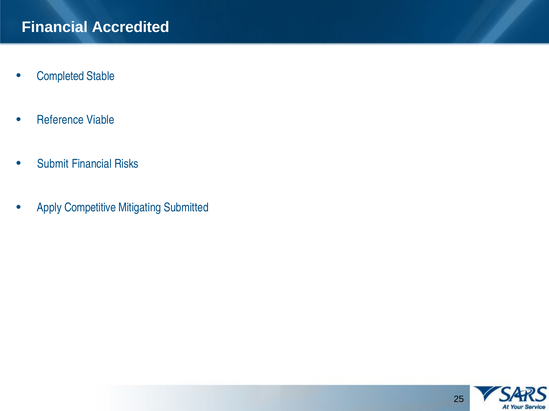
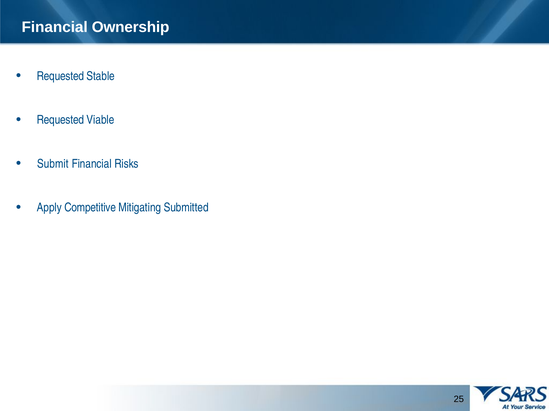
Accredited: Accredited -> Ownership (131, 27)
Completed: Completed -> Requested (60, 76)
Reference: Reference -> Requested (60, 120)
